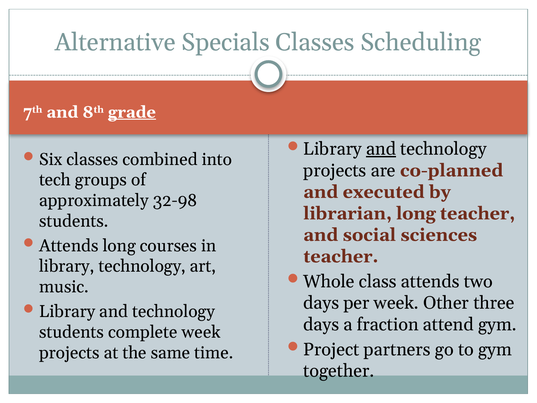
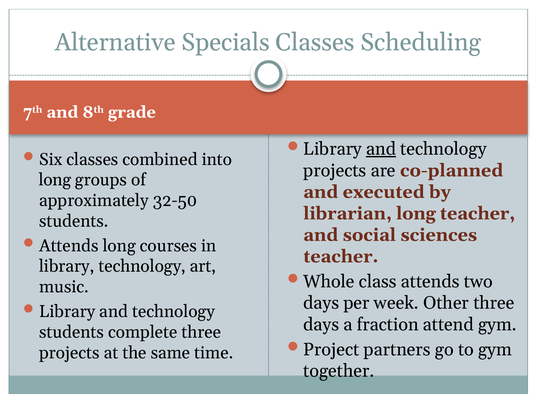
grade underline: present -> none (132, 112)
tech: tech -> long (55, 180)
32-98: 32-98 -> 32-50 (175, 200)
complete week: week -> three (201, 332)
